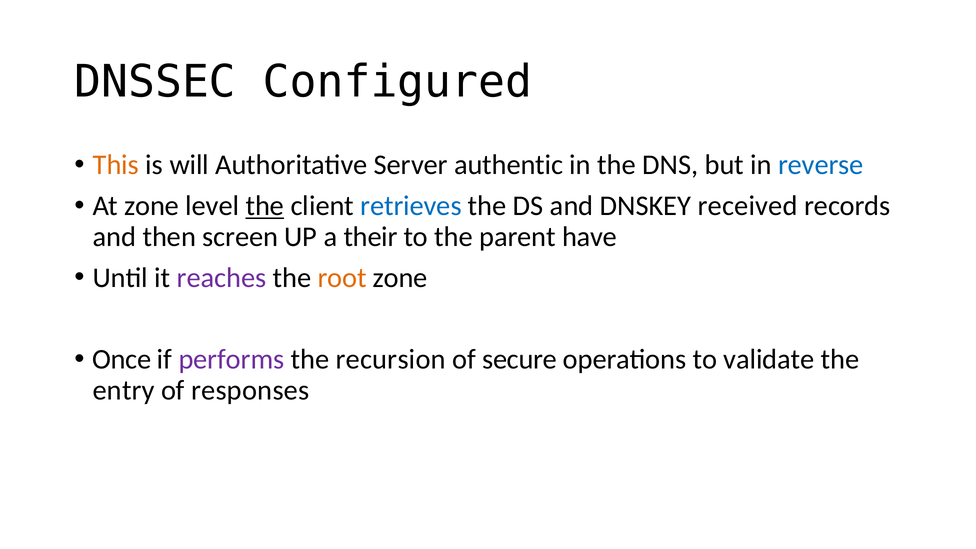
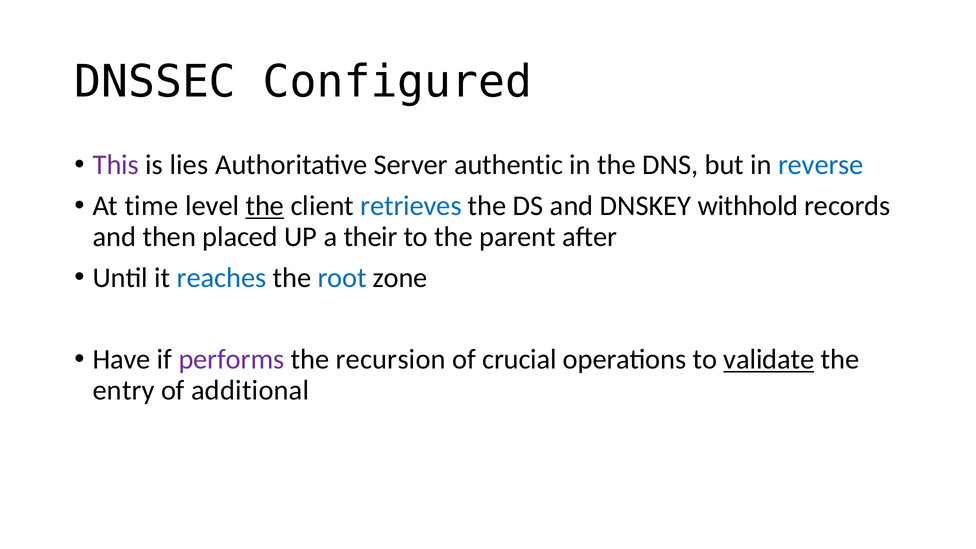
This colour: orange -> purple (116, 165)
will: will -> lies (189, 165)
At zone: zone -> time (151, 206)
received: received -> withhold (748, 206)
screen: screen -> placed (240, 237)
have: have -> after (590, 237)
reaches colour: purple -> blue (222, 278)
root colour: orange -> blue (342, 278)
Once: Once -> Have (122, 359)
secure: secure -> crucial (520, 359)
validate underline: none -> present (769, 359)
responses: responses -> additional (250, 390)
